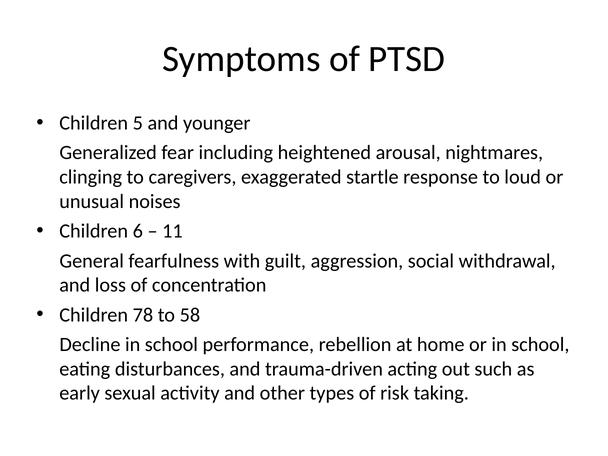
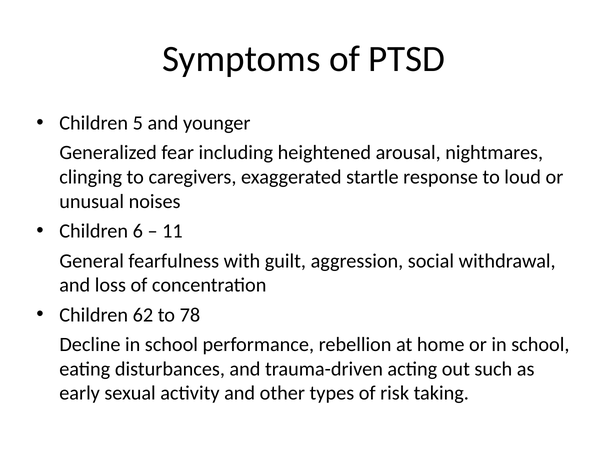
78: 78 -> 62 (143, 315)
58: 58 -> 78 (190, 315)
